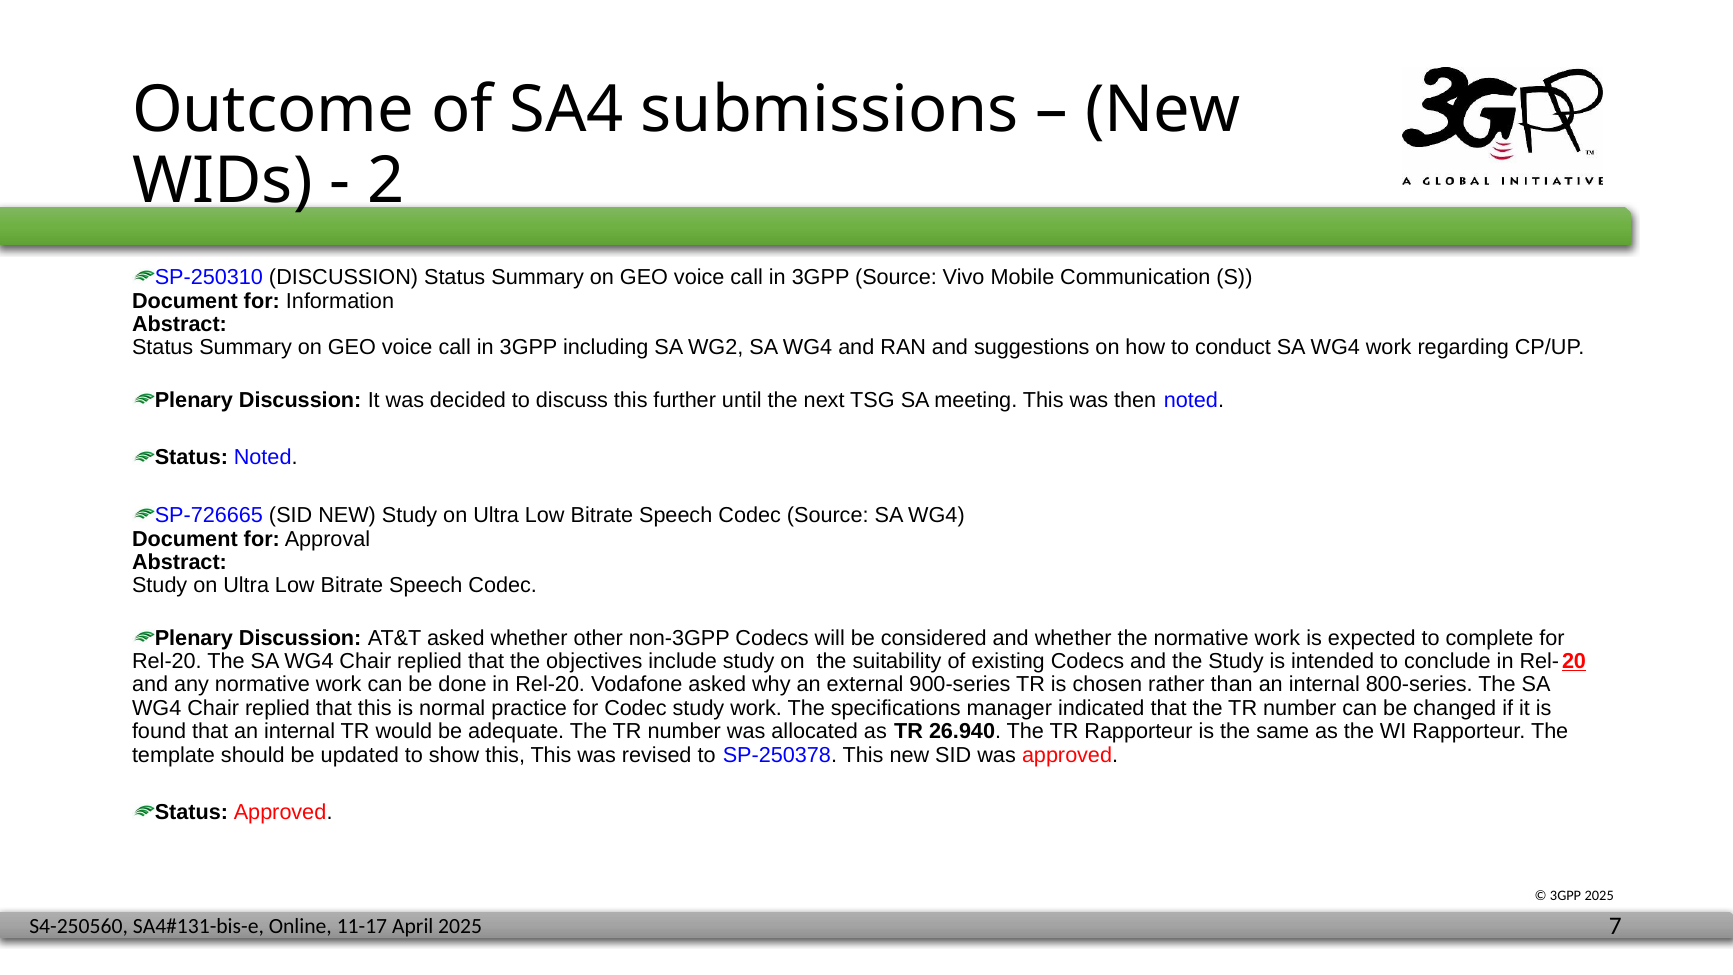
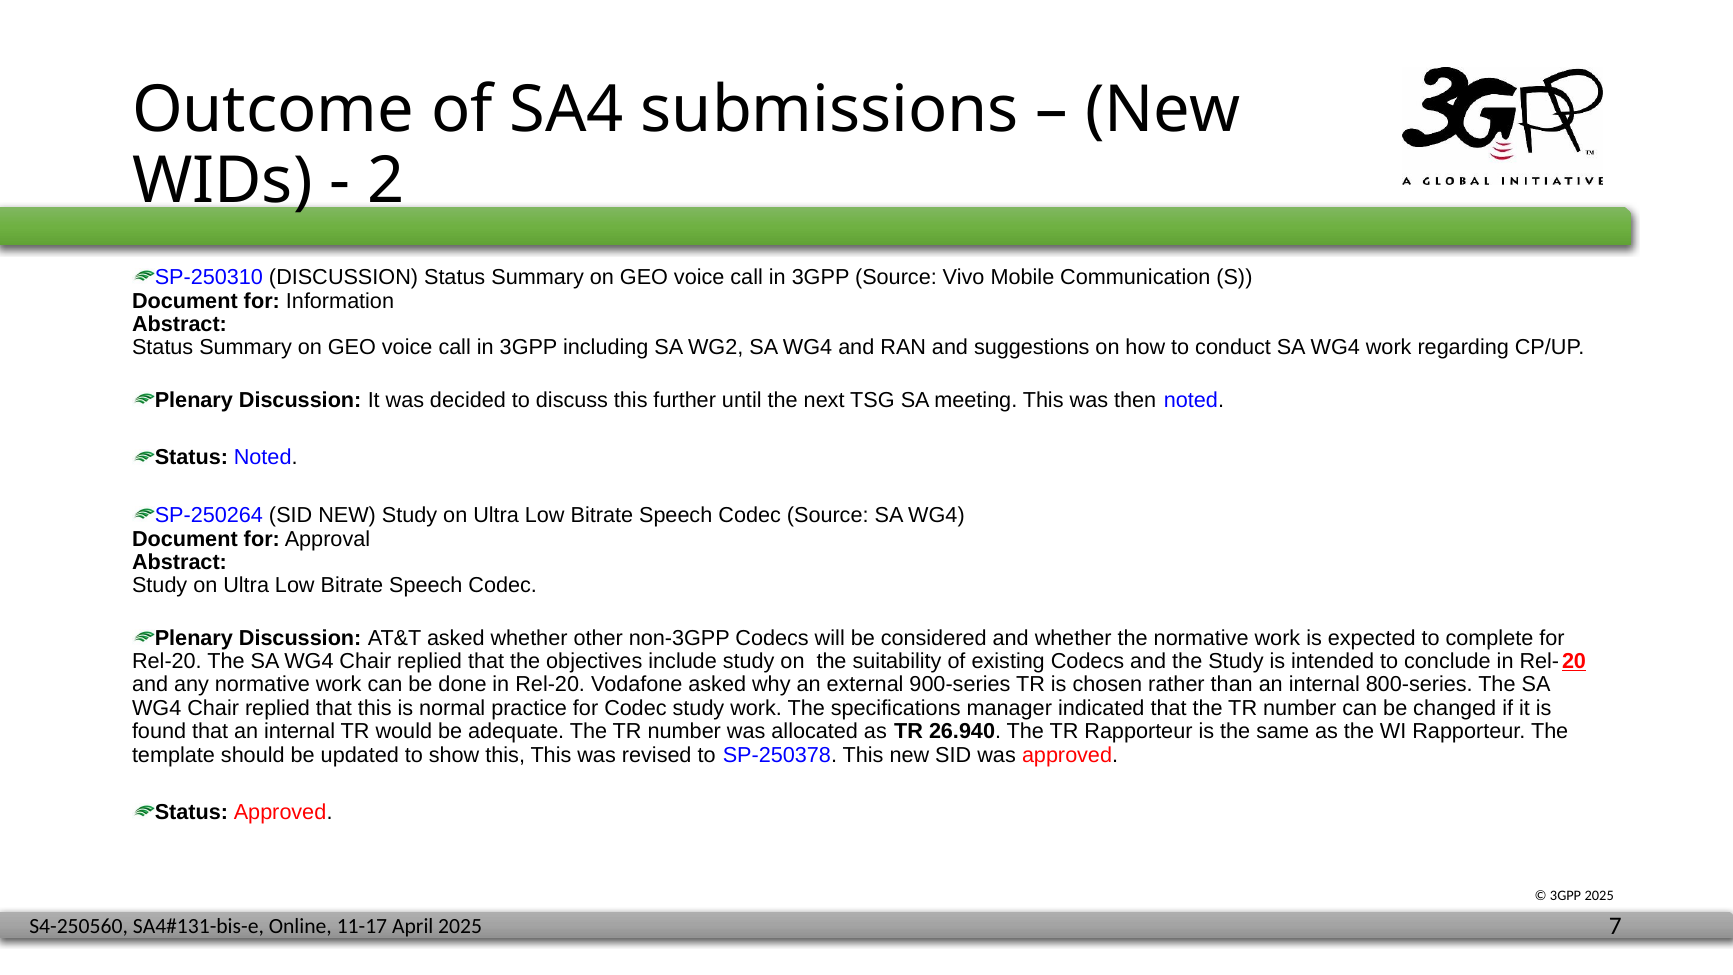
SP-726665: SP-726665 -> SP-250264 (209, 515)
